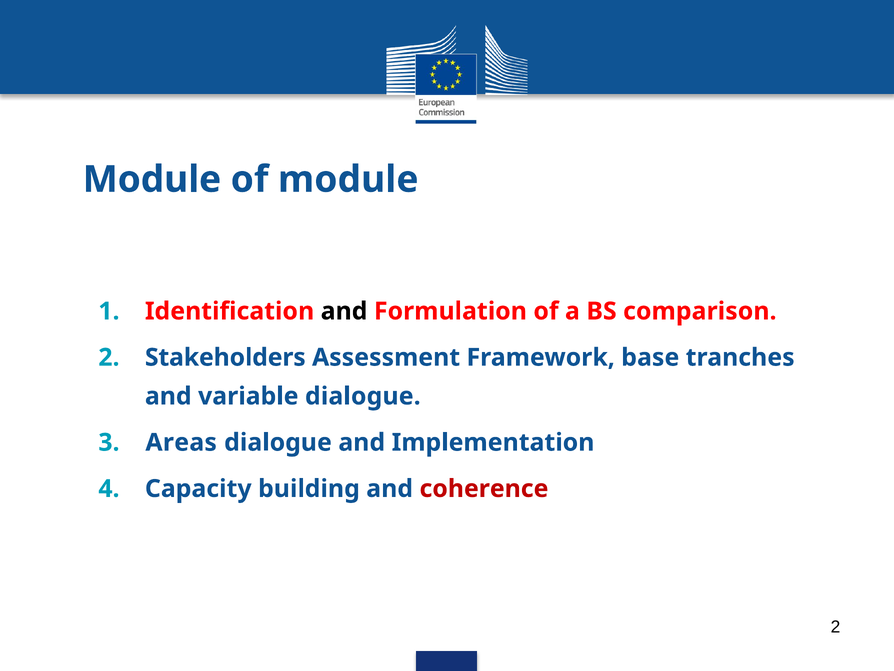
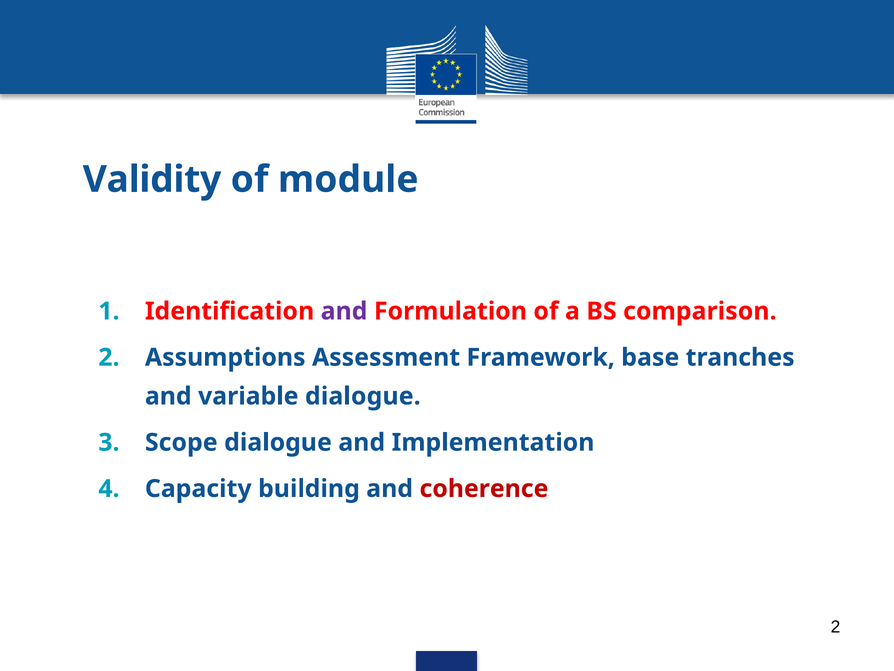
Module: Module -> Validity (152, 179)
and colour: black -> purple (344, 311)
Stakeholders: Stakeholders -> Assumptions (225, 357)
Areas: Areas -> Scope (181, 442)
